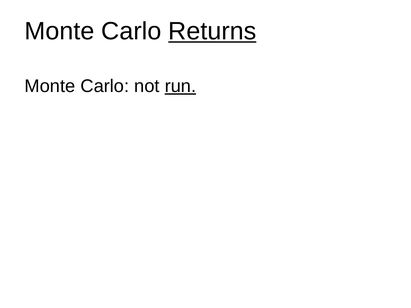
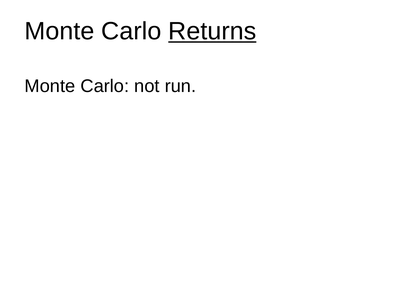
run underline: present -> none (180, 86)
